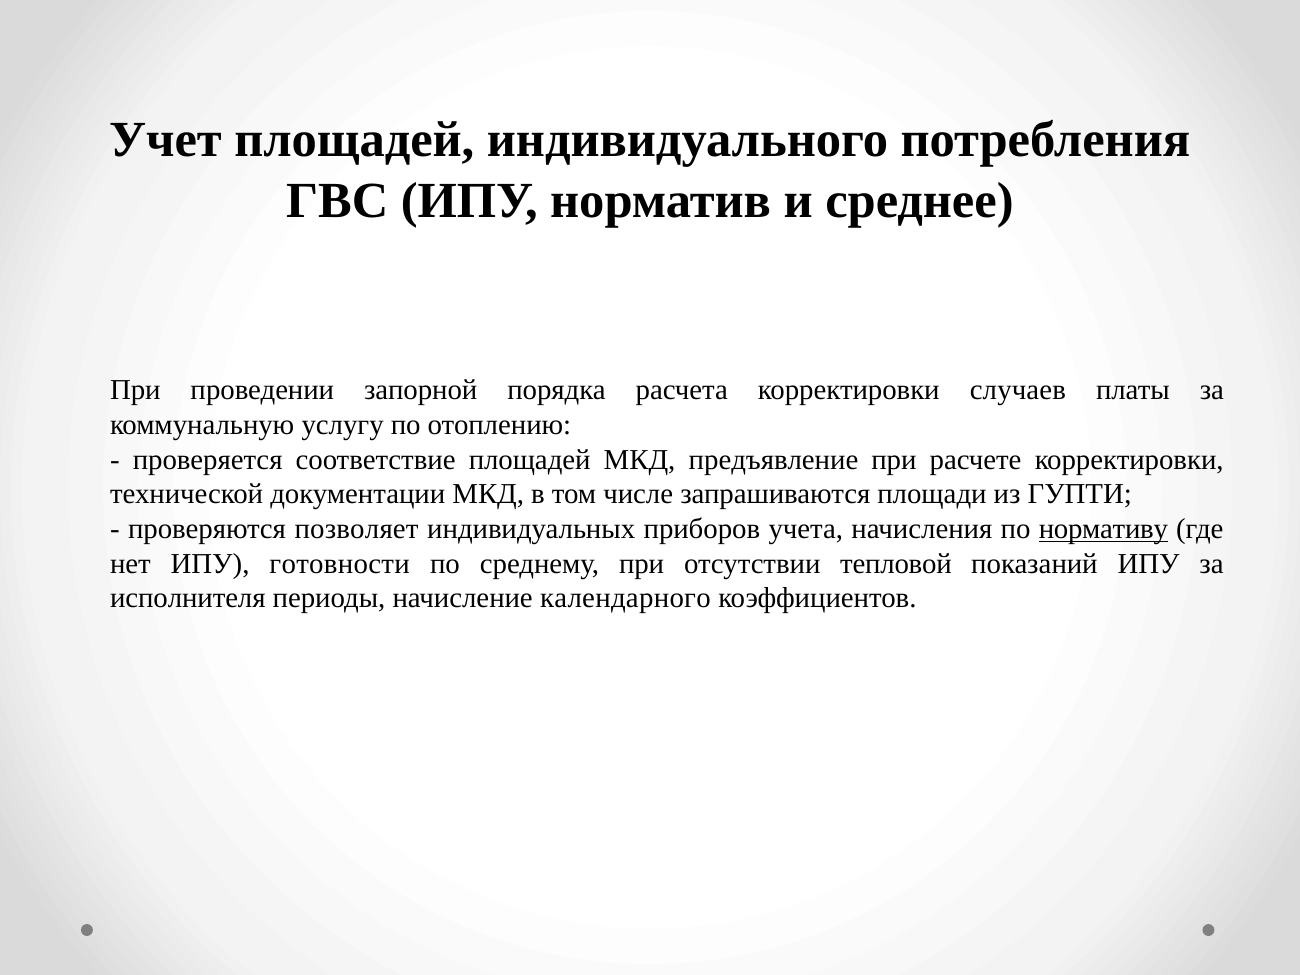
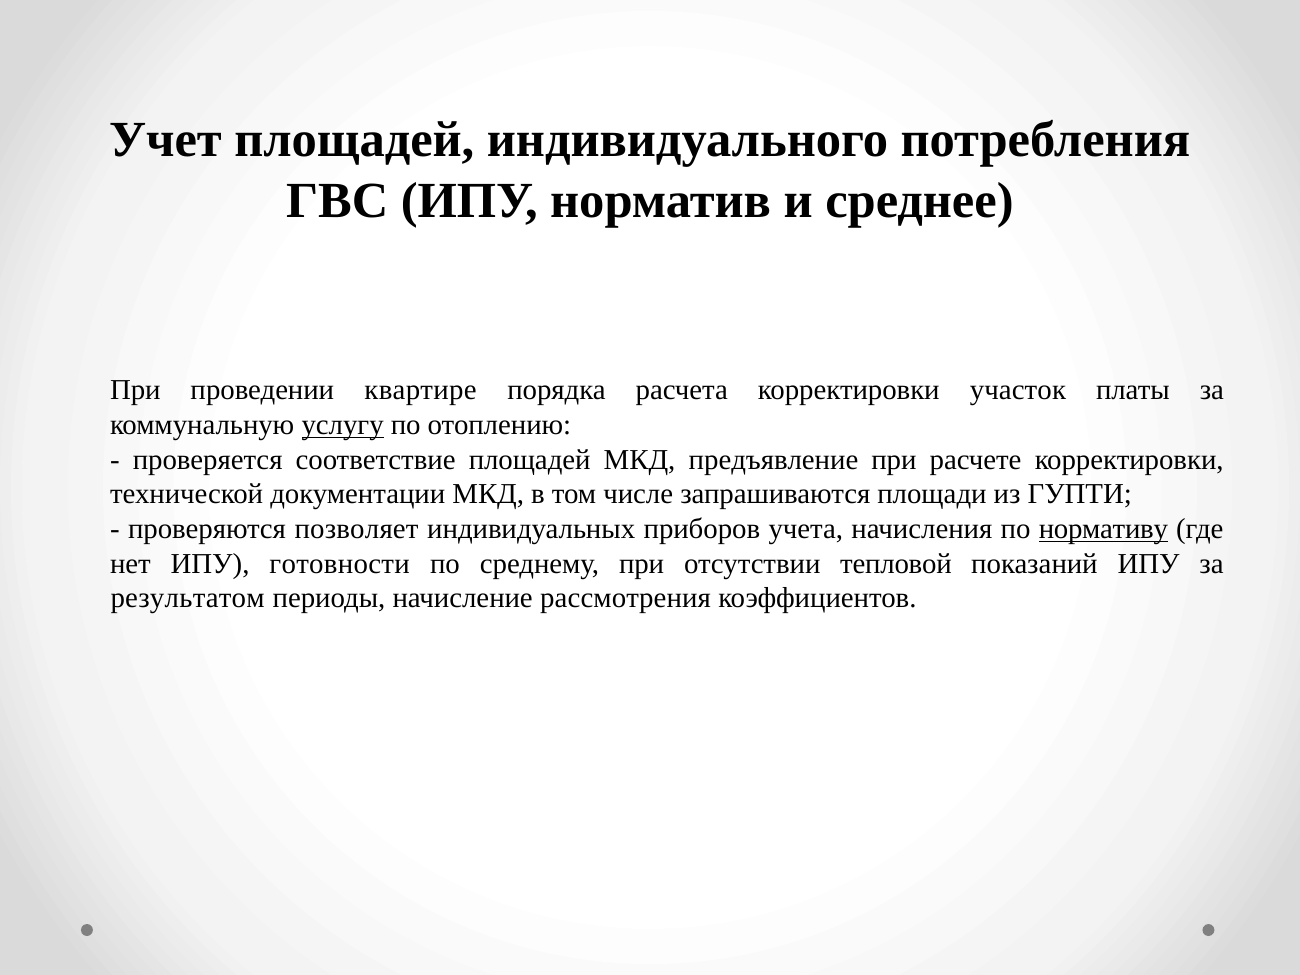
запорной: запорной -> квартире (421, 390)
случаев: случаев -> участок (1018, 390)
услугу underline: none -> present (343, 425)
исполнителя: исполнителя -> результатом (188, 598)
календарного: календарного -> рассмотрения (626, 598)
